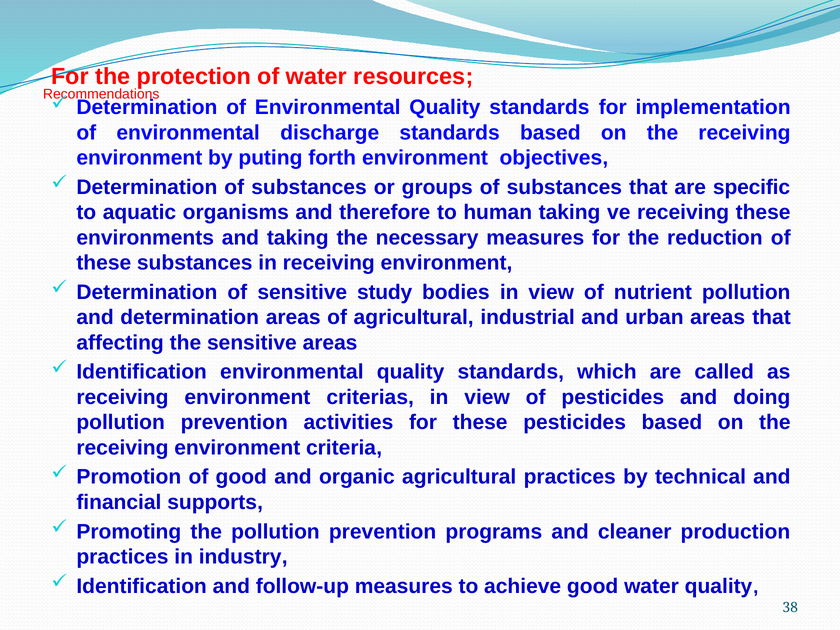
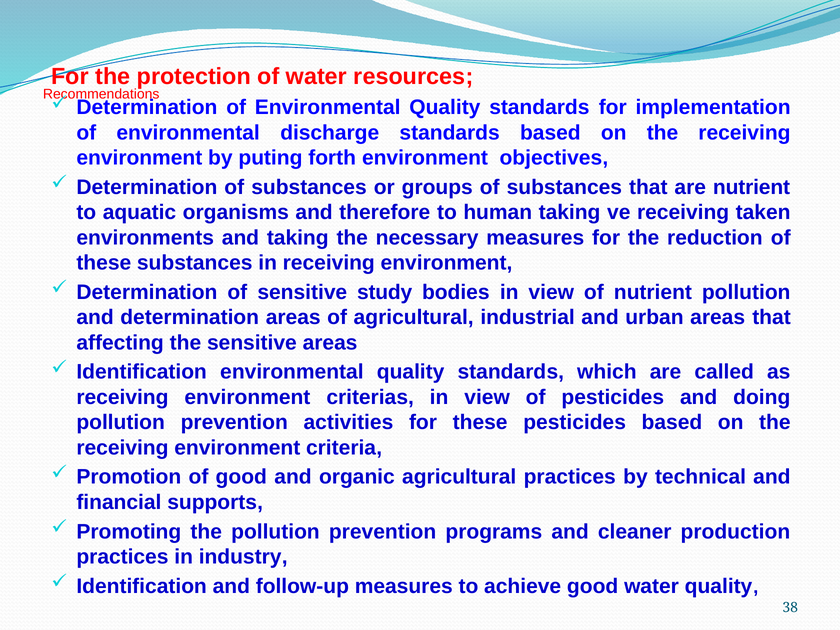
are specific: specific -> nutrient (752, 187)
receiving these: these -> taken (763, 212)
